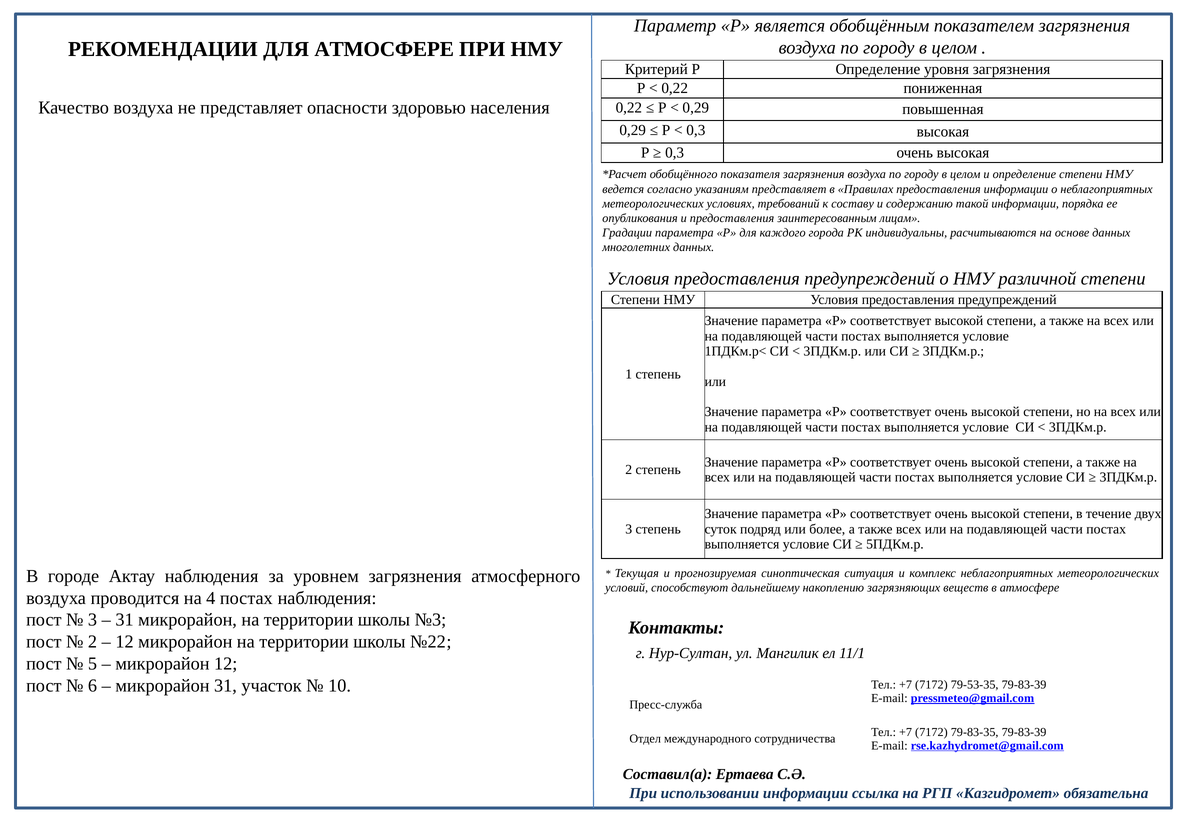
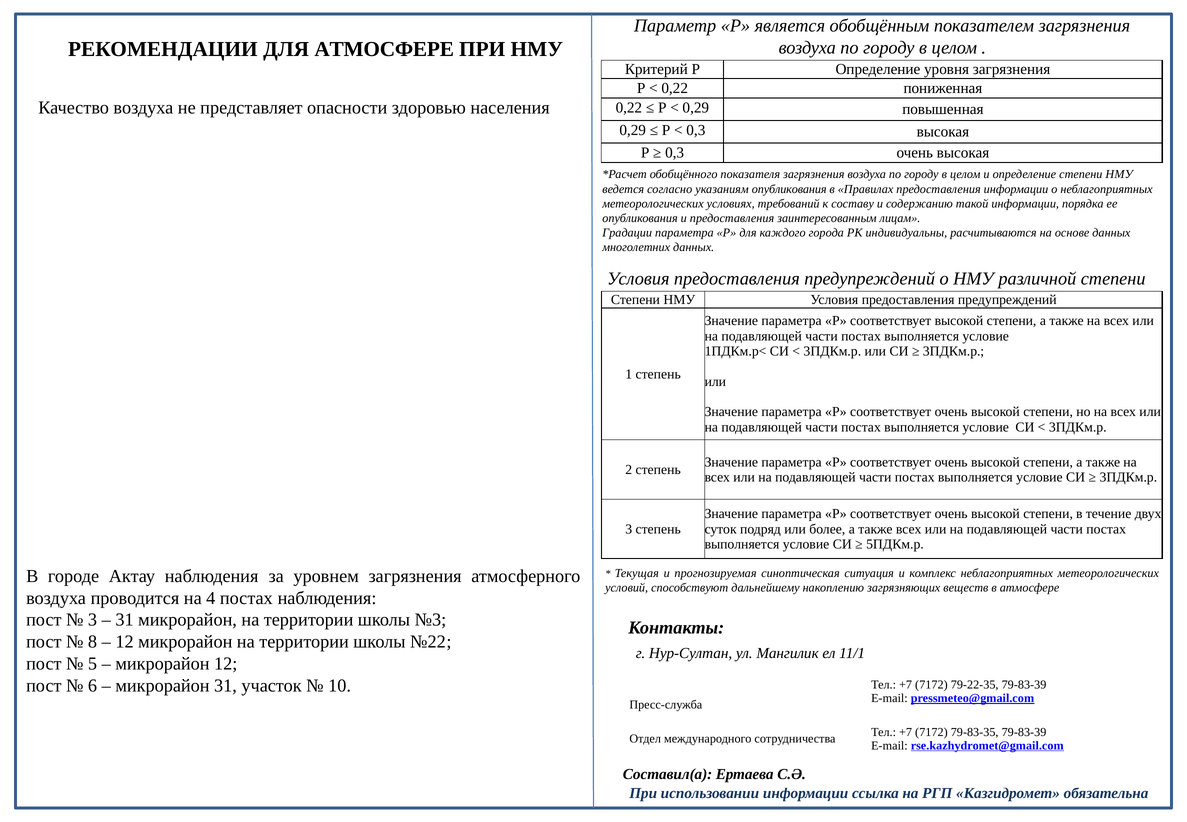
указаниям представляет: представляет -> опубликования (789, 189)
2: 2 -> 8 (93, 642)
79-53-35: 79-53-35 -> 79-22-35 (975, 684)
